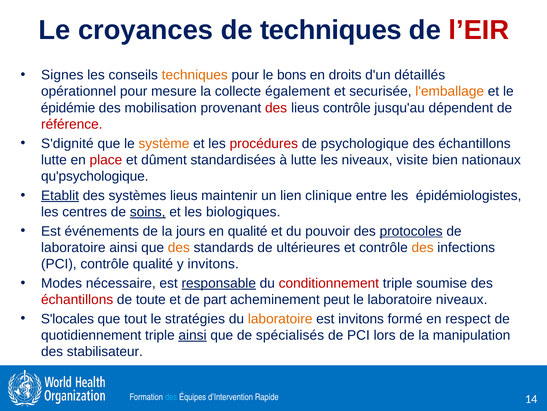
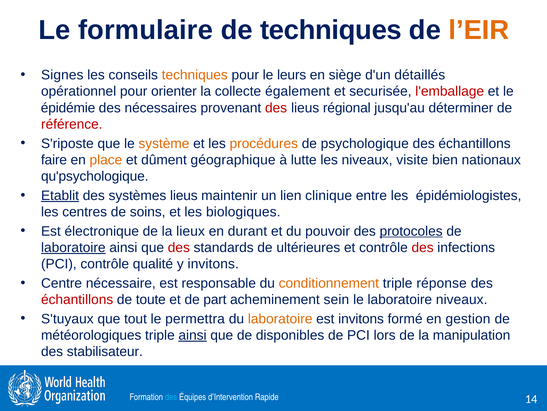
croyances: croyances -> formulaire (145, 30)
l’EIR colour: red -> orange (479, 30)
bons: bons -> leurs (292, 75)
droits: droits -> siège (345, 75)
mesure: mesure -> orienter (174, 91)
l'emballage colour: orange -> red (450, 91)
mobilisation: mobilisation -> nécessaires (161, 108)
lieus contrôle: contrôle -> régional (347, 108)
dépendent: dépendent -> déterminer (461, 108)
S'dignité: S'dignité -> S'riposte (67, 143)
procédures colour: red -> orange (264, 143)
lutte: lutte -> faire (54, 160)
place colour: red -> orange (106, 160)
standardisées: standardisées -> géographique (233, 160)
soins underline: present -> none (148, 212)
événements: événements -> électronique (102, 231)
jours: jours -> lieux (191, 231)
en qualité: qualité -> durant (247, 231)
laboratoire underline: none -> present (73, 247)
des colour: orange -> red (179, 247)
des colour: orange -> red (423, 247)
Modes: Modes -> Centre (62, 283)
responsable underline: present -> none (219, 283)
conditionnement colour: red -> orange (329, 283)
soumise: soumise -> réponse (442, 283)
peut: peut -> sein (336, 299)
S'locales: S'locales -> S'tuyaux (67, 318)
stratégies: stratégies -> permettra (195, 318)
respect: respect -> gestion (468, 318)
quotidiennement: quotidiennement -> météorologiques (91, 335)
spécialisés: spécialisés -> disponibles (290, 335)
